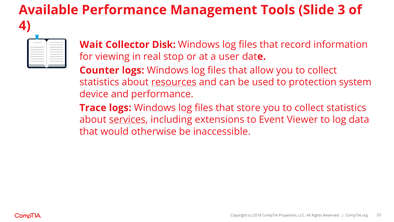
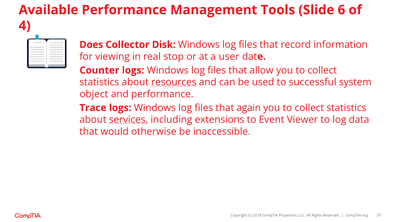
3: 3 -> 6 (341, 10)
Wait: Wait -> Does (91, 45)
protection: protection -> successful (313, 82)
device: device -> object (94, 94)
store: store -> again (249, 108)
